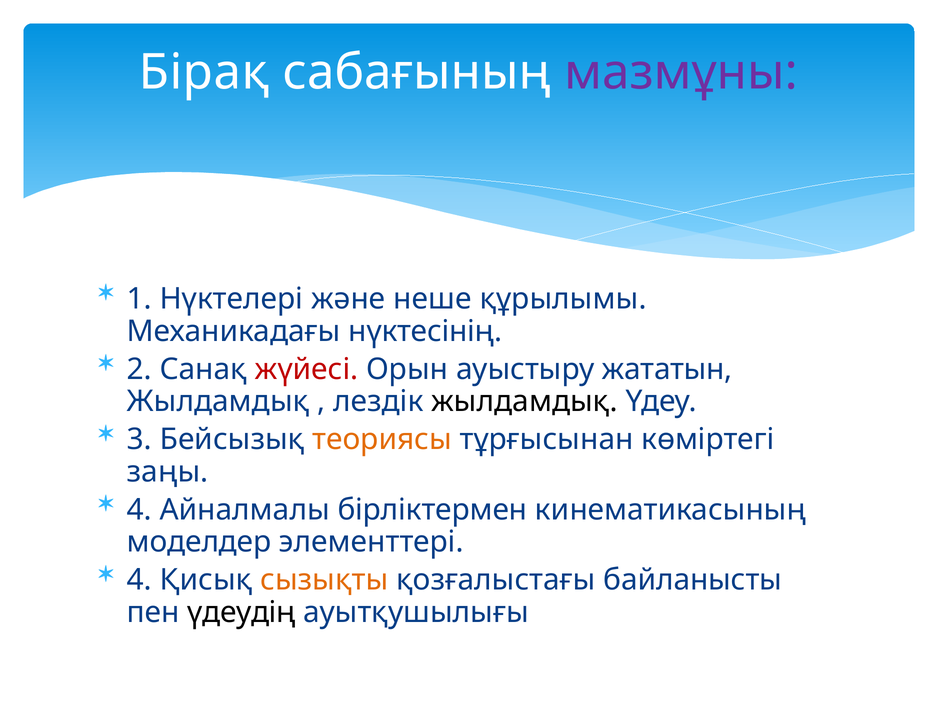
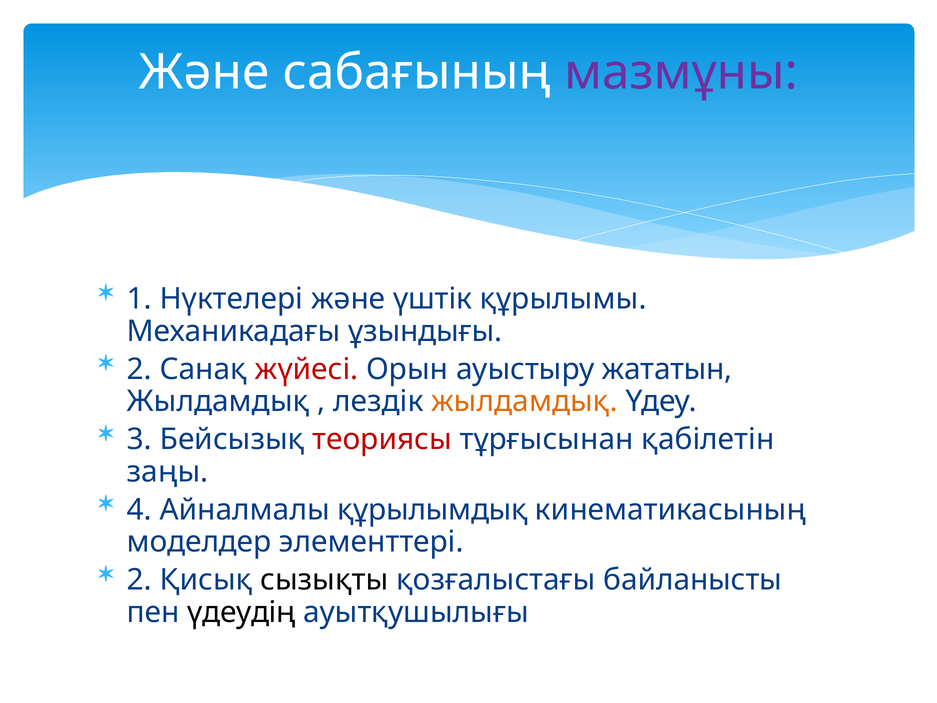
Бірақ: Бірақ -> Және (204, 73)
неше: неше -> үштік (433, 299)
нүктесінің: нүктесінің -> ұзындығы (425, 331)
жылдамдық colour: black -> orange (524, 401)
теориясы colour: orange -> red (382, 439)
көміртегі: көміртегі -> қабілетін (708, 439)
бірліктермен: бірліктермен -> құрылымдық (433, 510)
4: 4 -> 2 (139, 580)
сызықты colour: orange -> black (324, 580)
